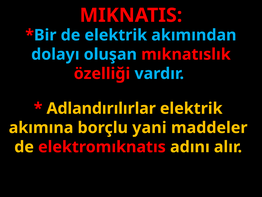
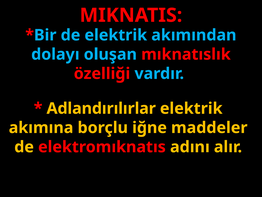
yani: yani -> iğne (150, 127)
